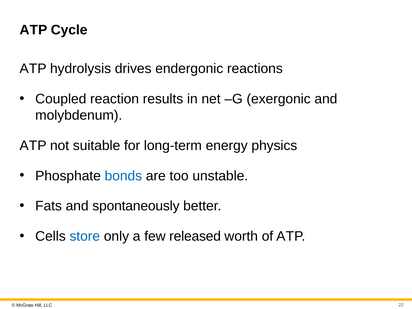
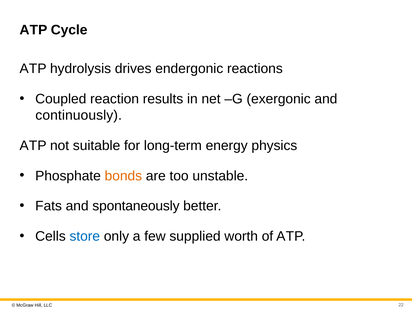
molybdenum: molybdenum -> continuously (79, 115)
bonds colour: blue -> orange (123, 176)
released: released -> supplied (195, 236)
